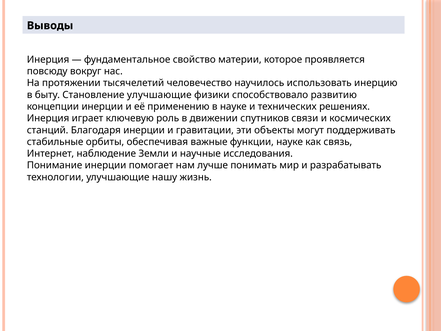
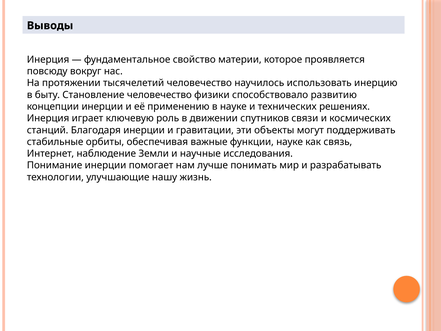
Становление улучшающие: улучшающие -> человечество (159, 95)
